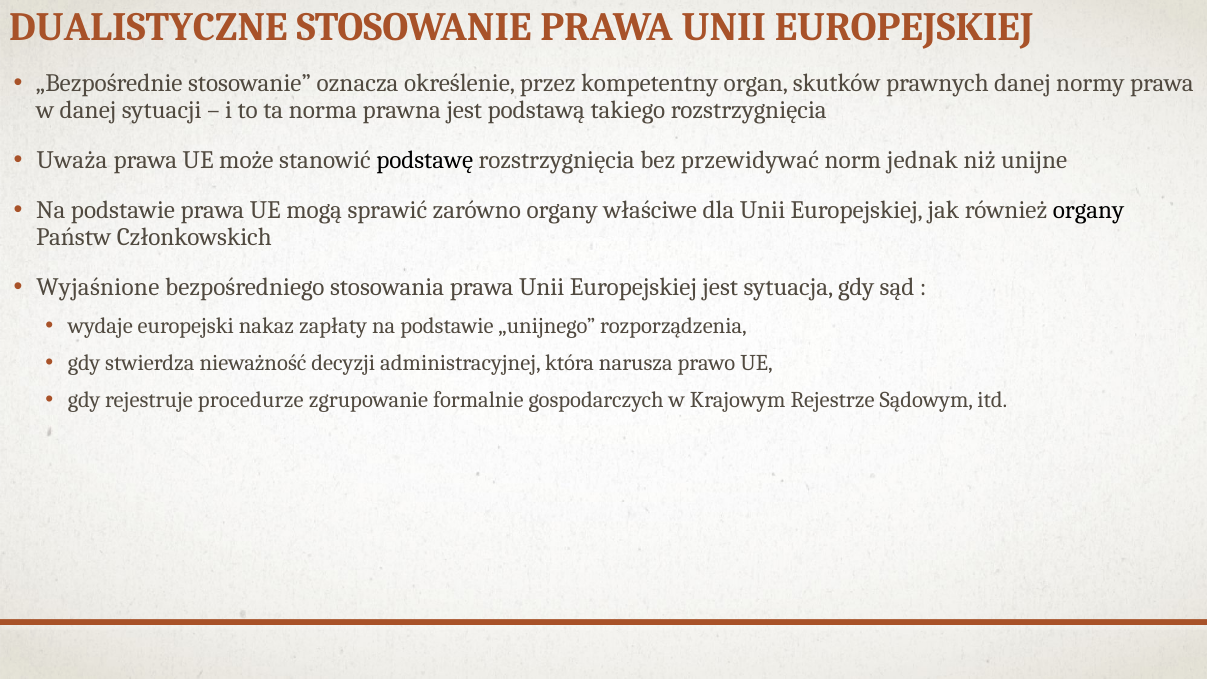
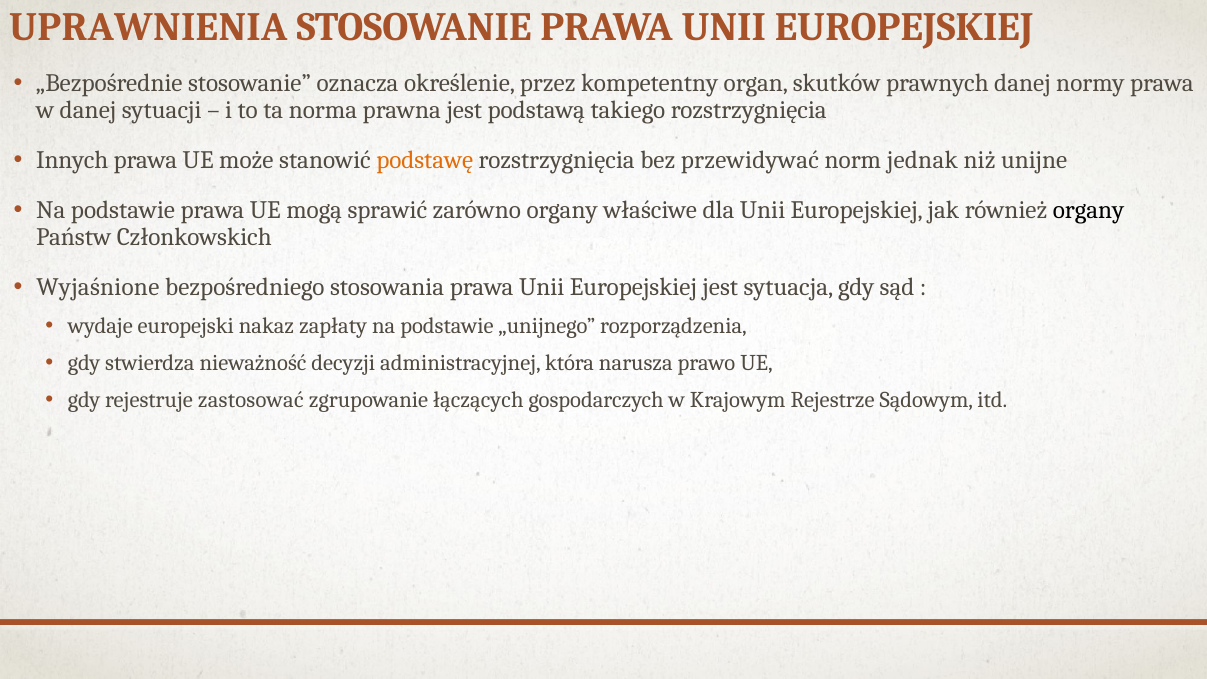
DUALISTYCZNE: DUALISTYCZNE -> UPRAWNIENIA (148, 27)
Uważa: Uważa -> Innych (72, 160)
podstawę colour: black -> orange (425, 160)
procedurze: procedurze -> zastosować (251, 400)
formalnie: formalnie -> łączących (478, 400)
